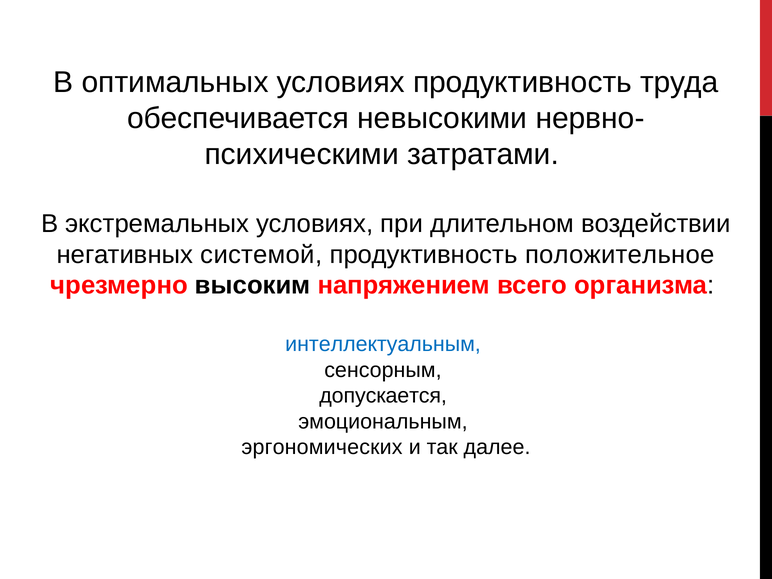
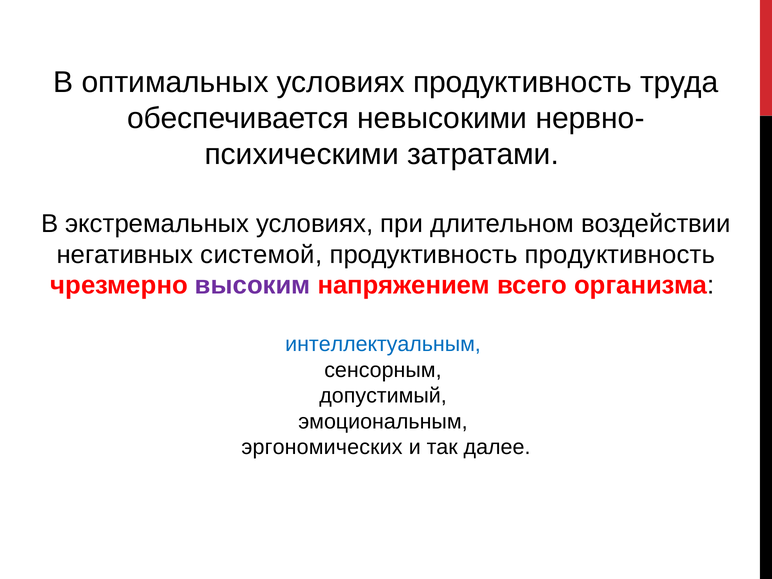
продуктивность положительное: положительное -> продуктивность (620, 255)
высоким colour: black -> purple (253, 285)
допускается: допускается -> допустимый (383, 396)
